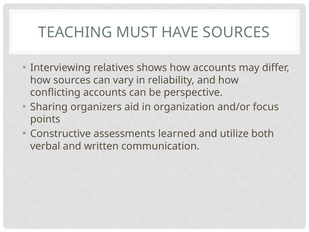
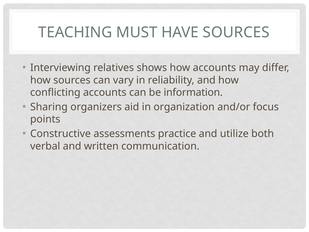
perspective: perspective -> information (193, 92)
learned: learned -> practice (177, 134)
